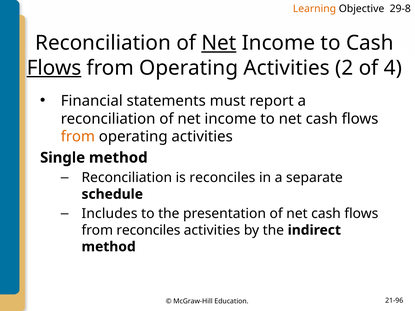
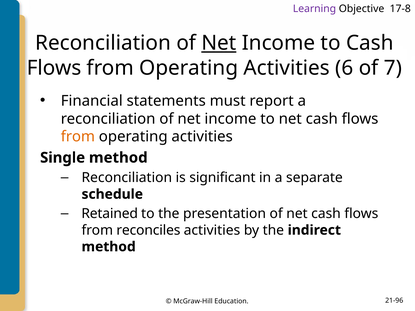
Learning colour: orange -> purple (314, 9)
29-8: 29-8 -> 17-8 (400, 9)
Flows underline: present -> none (54, 68)
2: 2 -> 6 (344, 68)
4: 4 -> 7 (393, 68)
is reconciles: reconciles -> significant (222, 178)
Includes: Includes -> Retained (110, 214)
